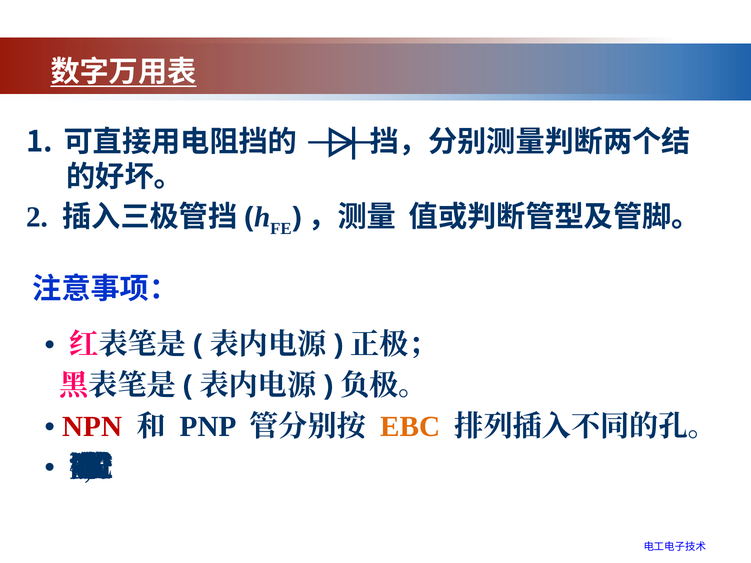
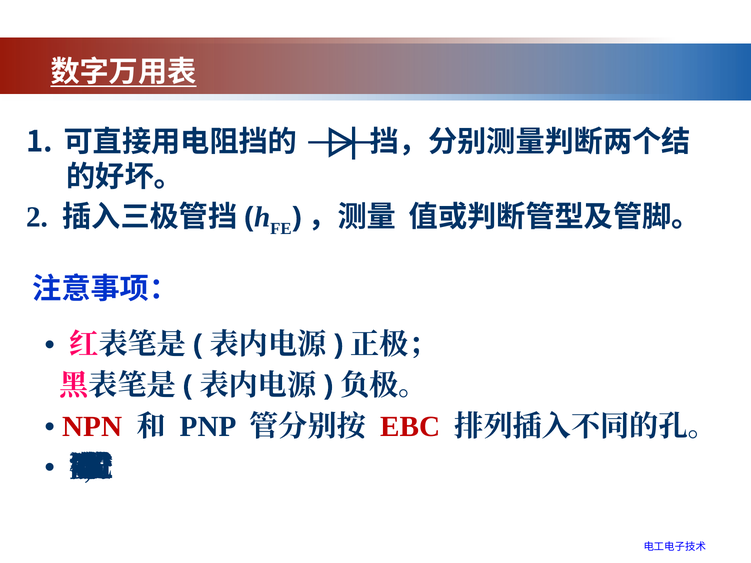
EBC colour: orange -> red (410, 427)
